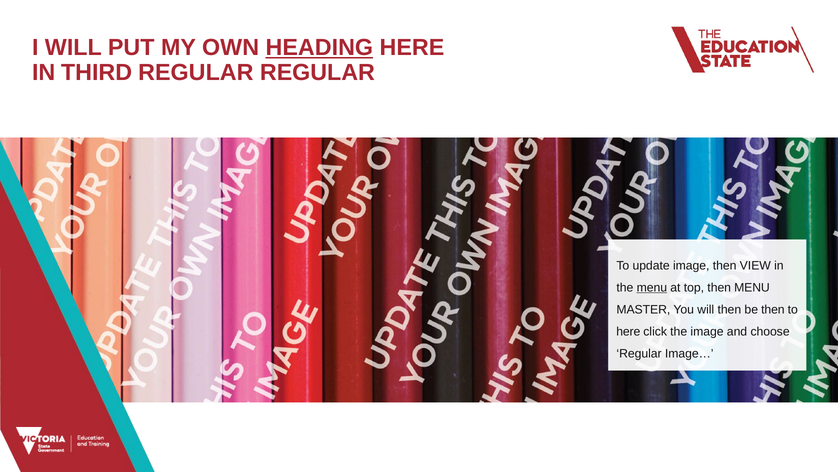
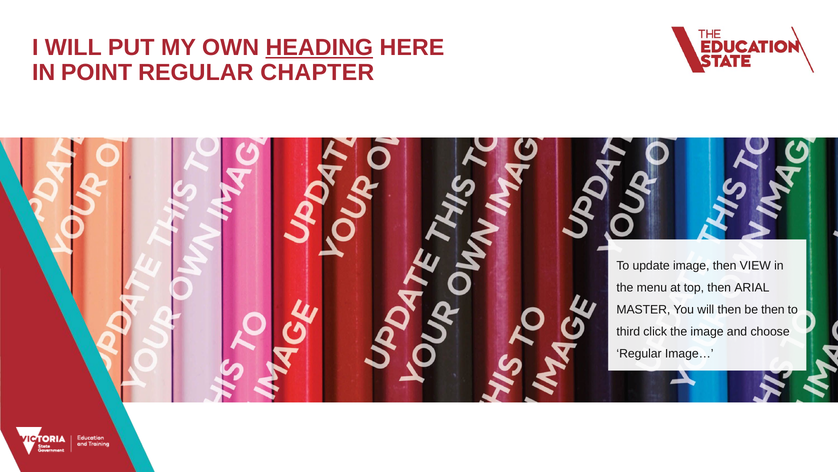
THIRD: THIRD -> POINT (97, 73)
REGULAR REGULAR: REGULAR -> CHAPTER (317, 73)
menu underline: present -> none (652, 287)
then MENU: MENU -> ARIAL (752, 287)
here: here -> third (628, 331)
